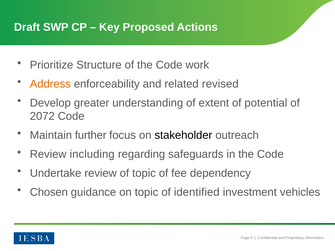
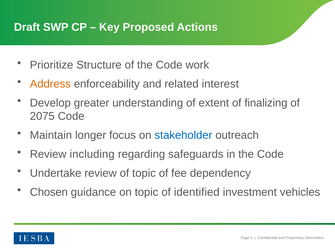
revised: revised -> interest (220, 84)
potential: potential -> finalizing (266, 103)
2072: 2072 -> 2075 (42, 116)
further: further -> longer (91, 135)
stakeholder colour: black -> blue (183, 135)
